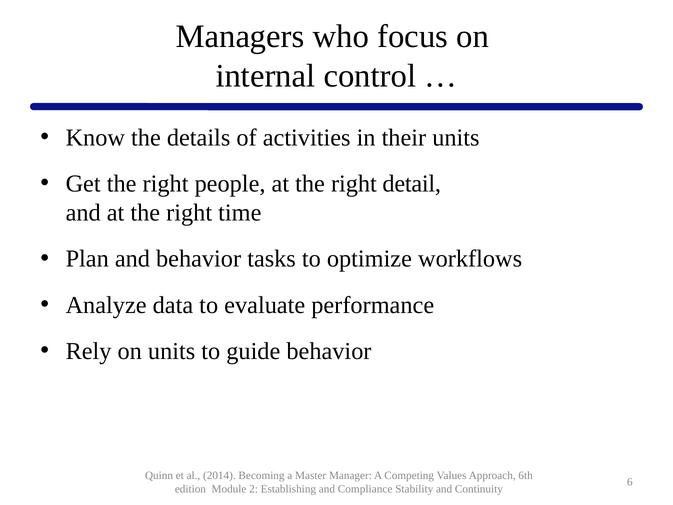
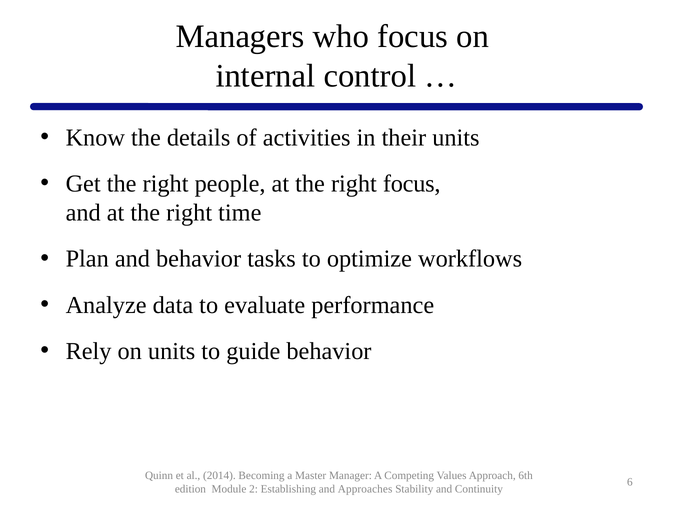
right detail: detail -> focus (412, 184)
Compliance: Compliance -> Approaches (365, 489)
